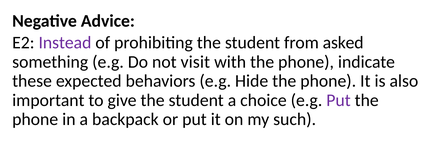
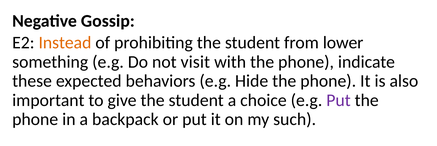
Advice: Advice -> Gossip (108, 21)
Instead colour: purple -> orange (65, 43)
asked: asked -> lower (343, 43)
